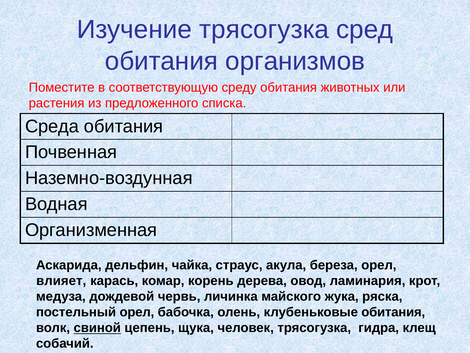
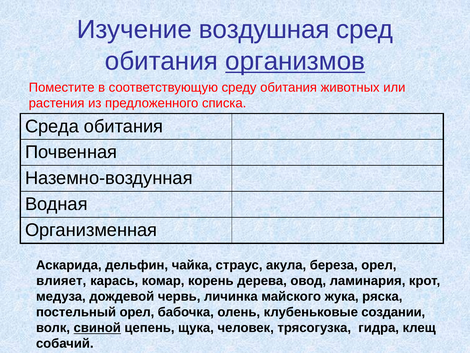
Изучение трясогузка: трясогузка -> воздушная (264, 30)
организмов underline: none -> present (295, 61)
клубеньковые обитания: обитания -> создании (393, 312)
